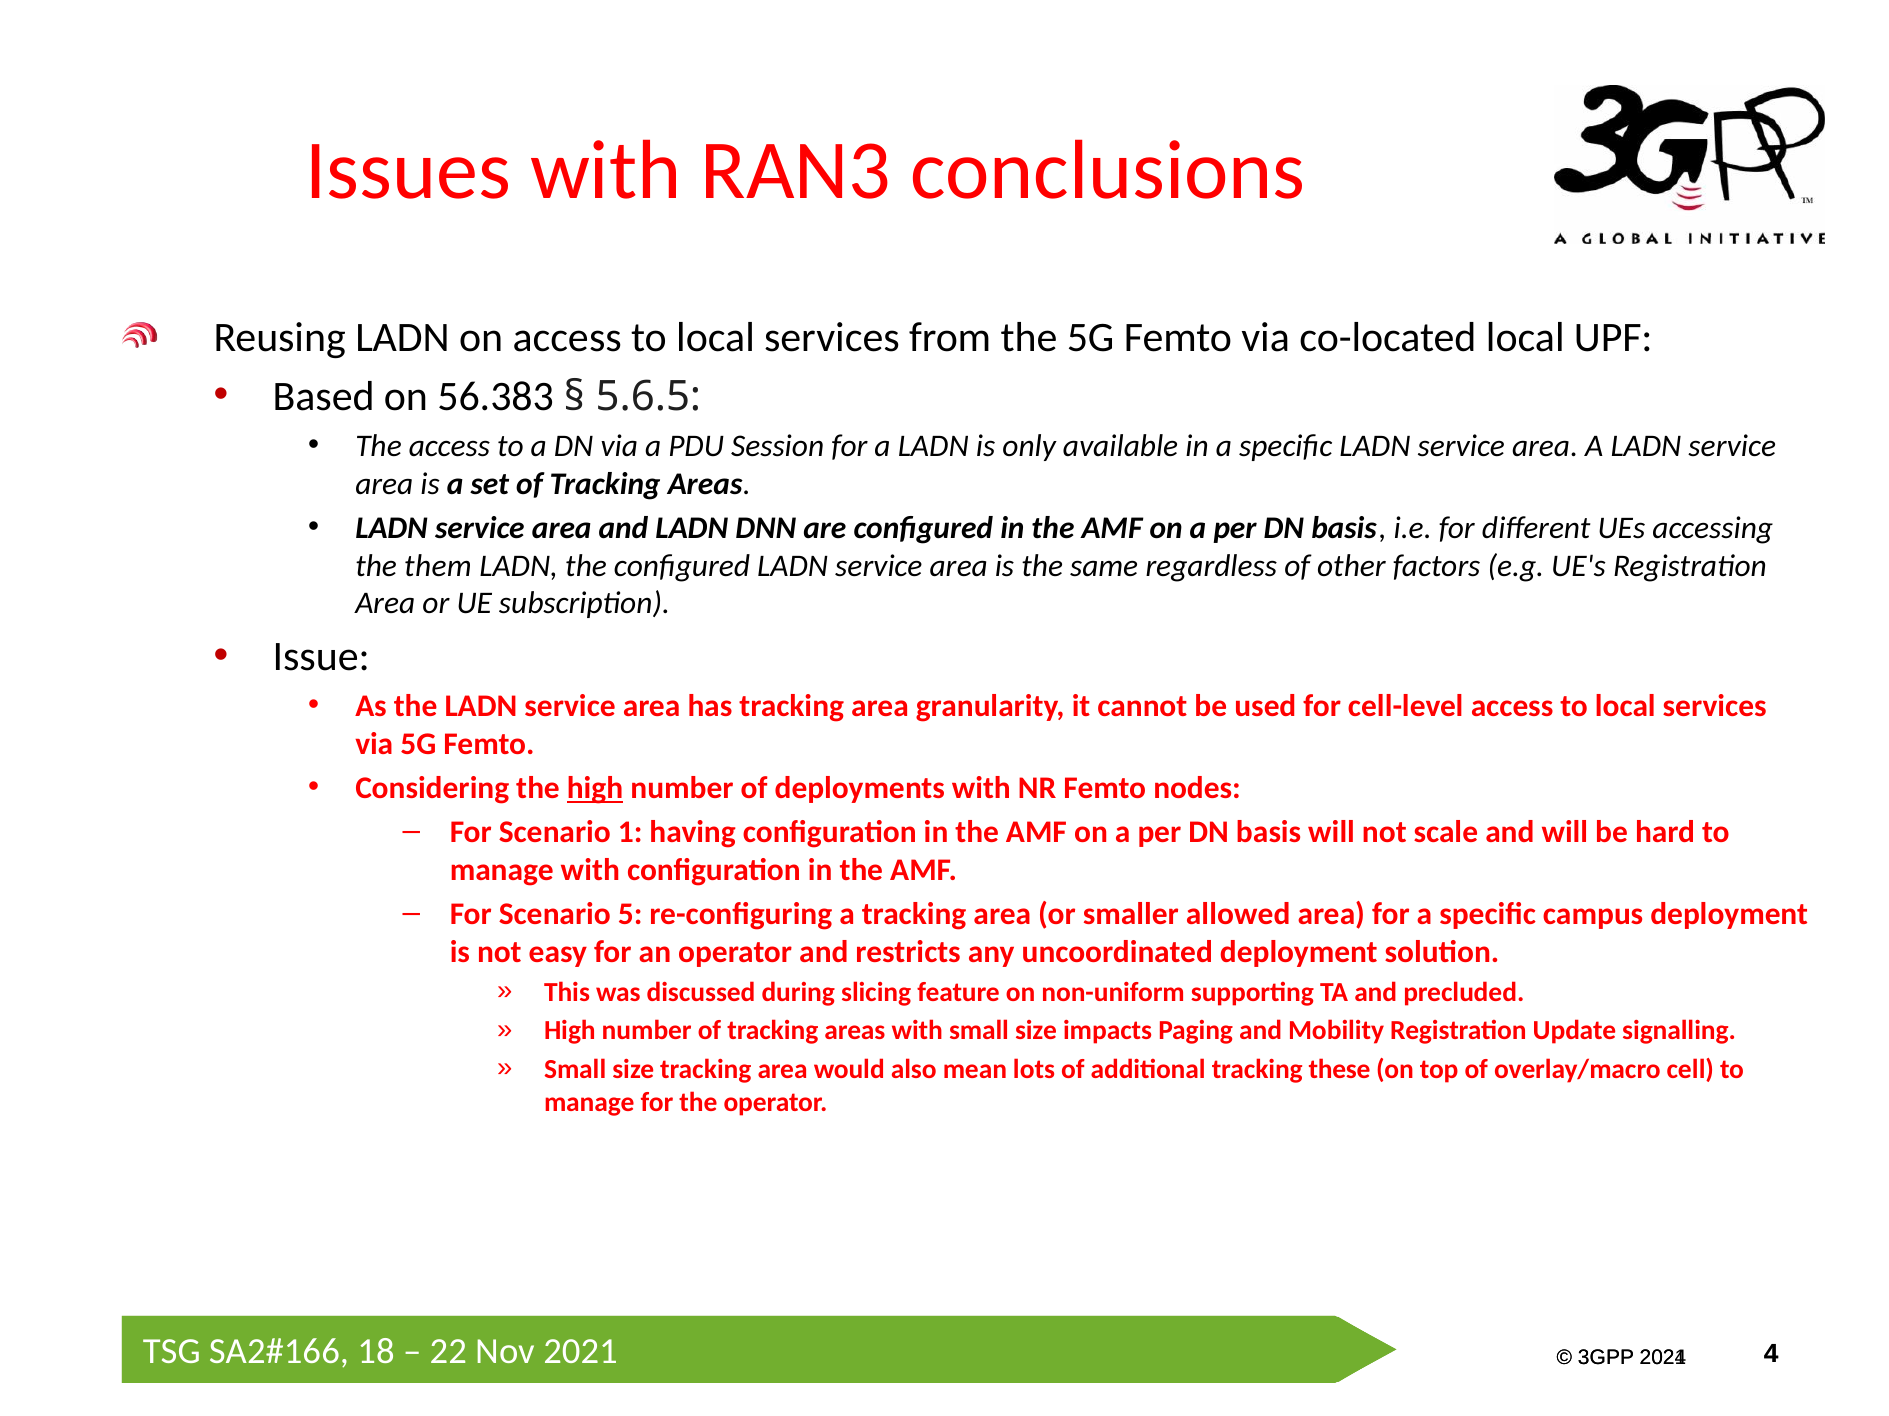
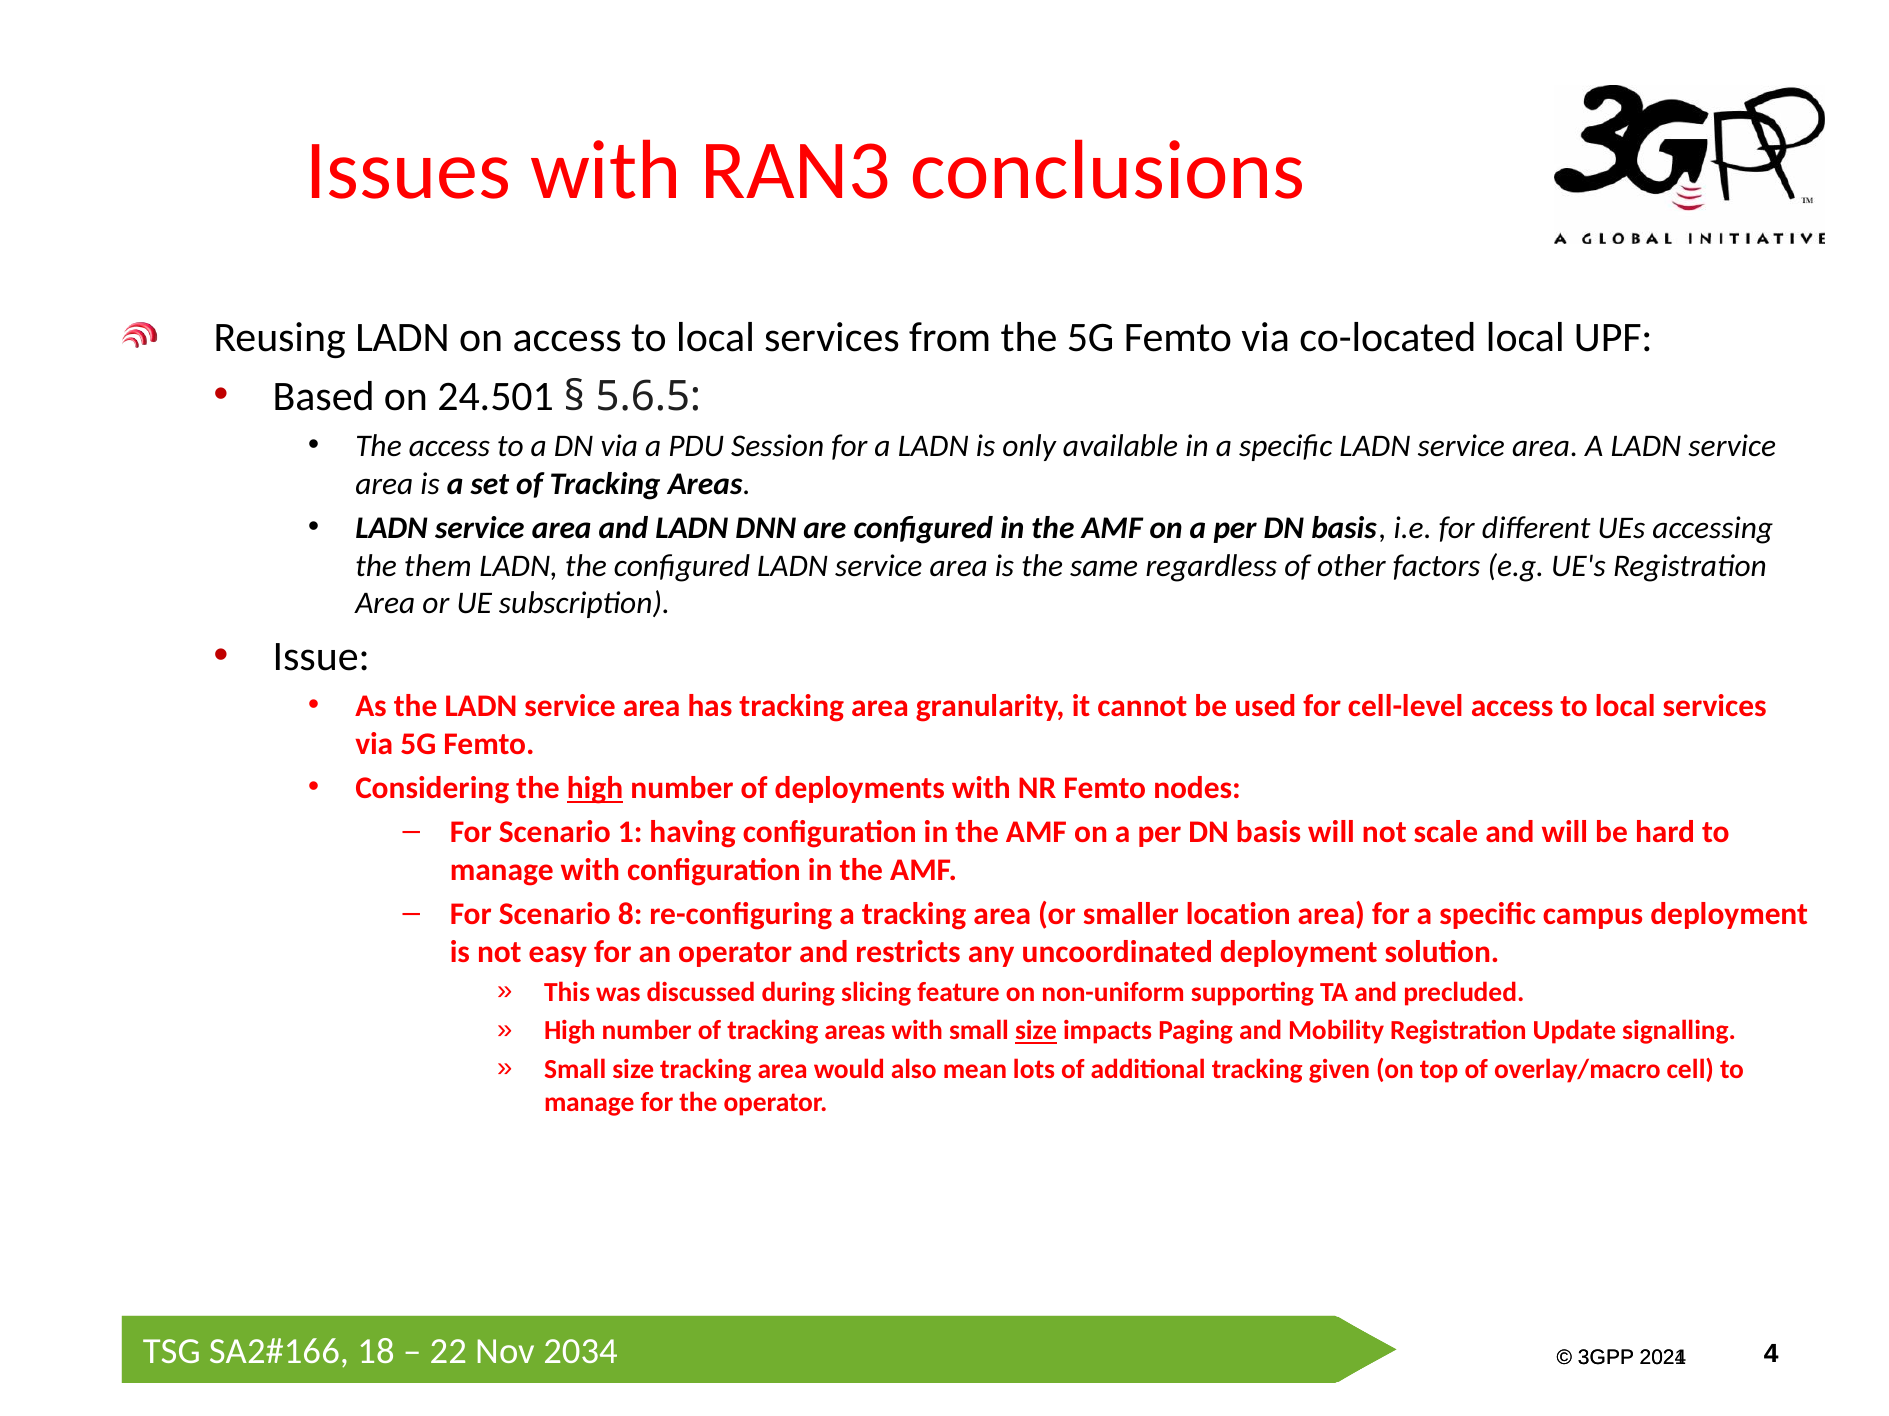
56.383: 56.383 -> 24.501 (496, 397)
5: 5 -> 8 (630, 914)
allowed: allowed -> location (1238, 914)
size underline: none -> present (1036, 1031)
these: these -> given (1339, 1070)
2021: 2021 -> 2034 (581, 1352)
